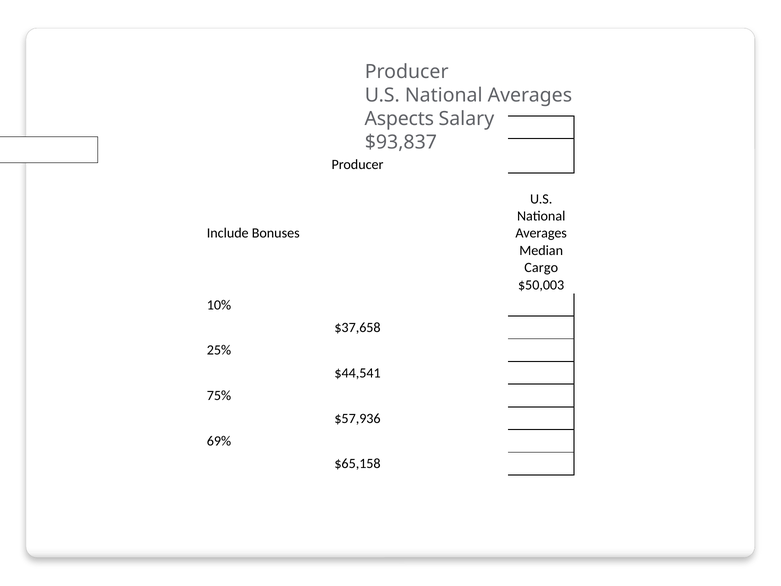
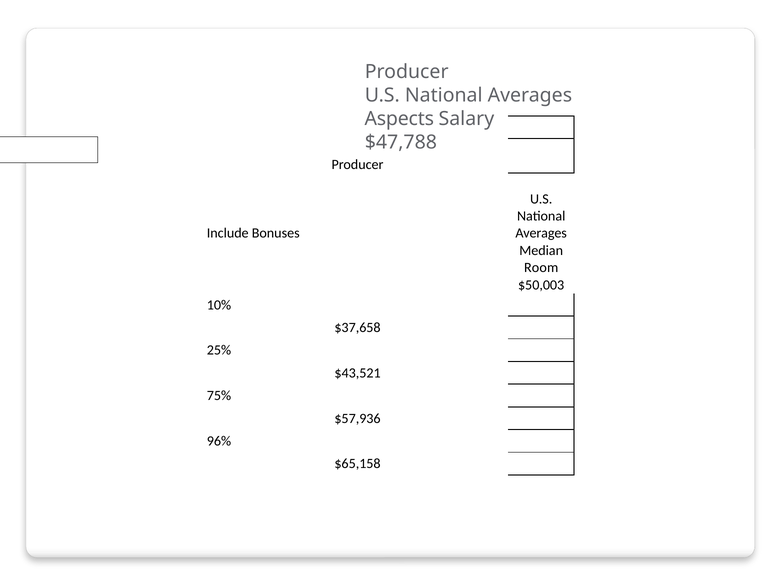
$93,837: $93,837 -> $47,788 (401, 142)
Cargo: Cargo -> Room (541, 268)
$44,541: $44,541 -> $43,521 (358, 373)
69%: 69% -> 96% (219, 441)
